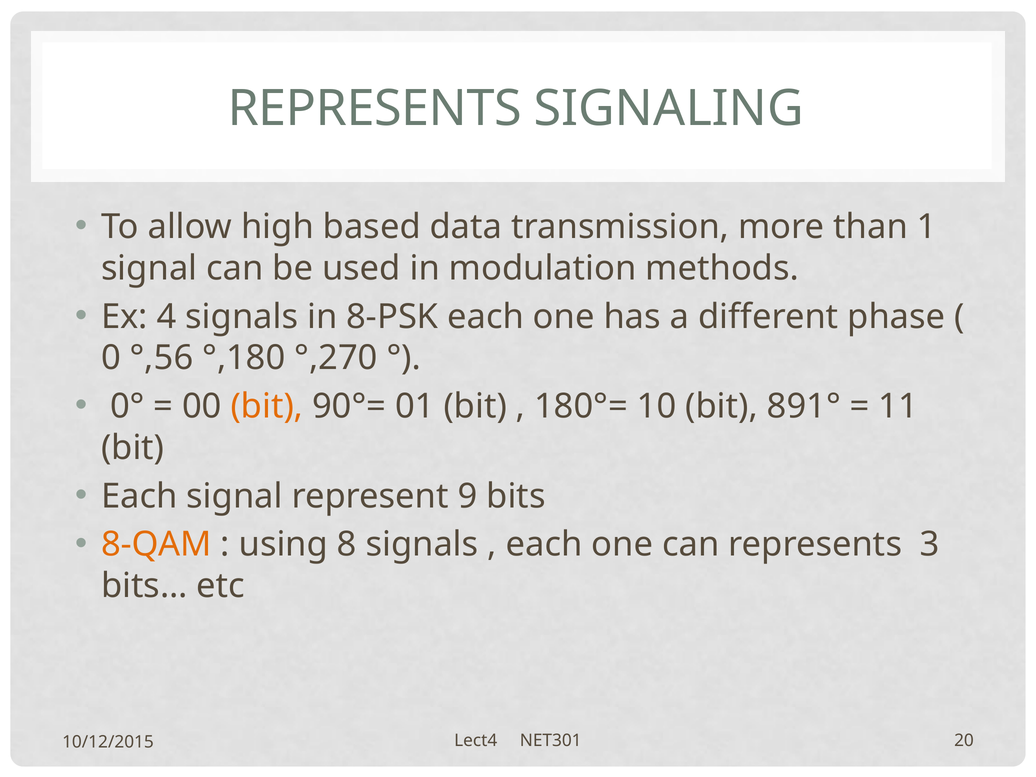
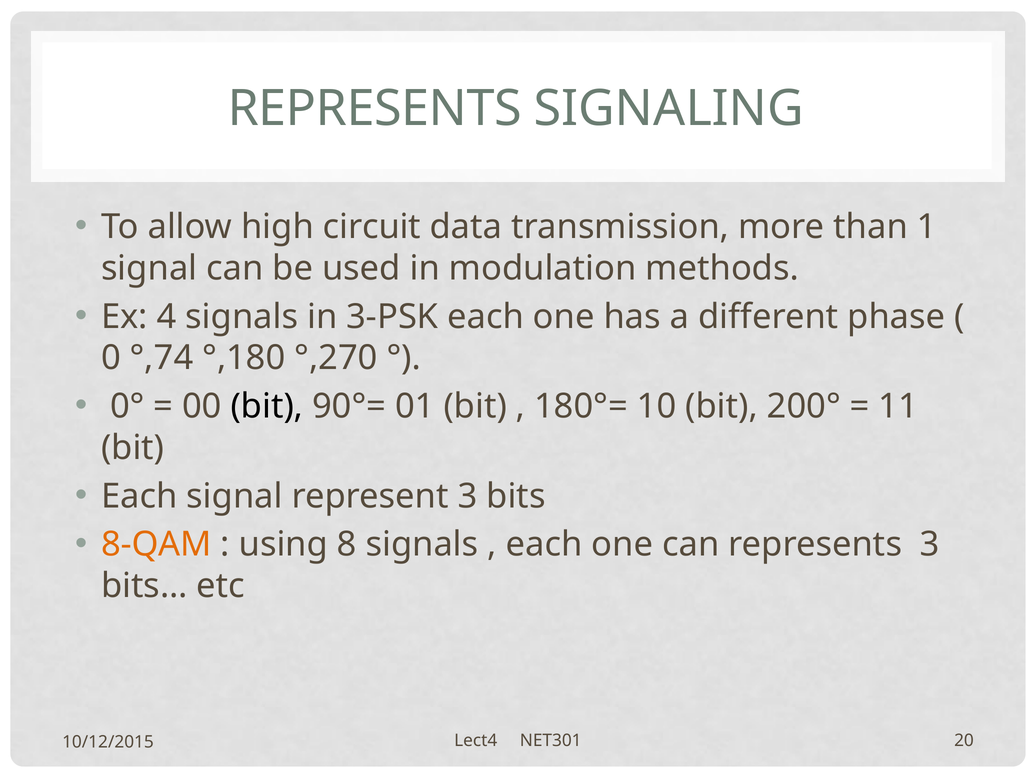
based: based -> circuit (372, 227)
8-PSK: 8-PSK -> 3-PSK (392, 317)
°,56: °,56 -> °,74 (161, 358)
bit colour: orange -> black (267, 406)
891°: 891° -> 200° (804, 406)
represent 9: 9 -> 3 (467, 496)
